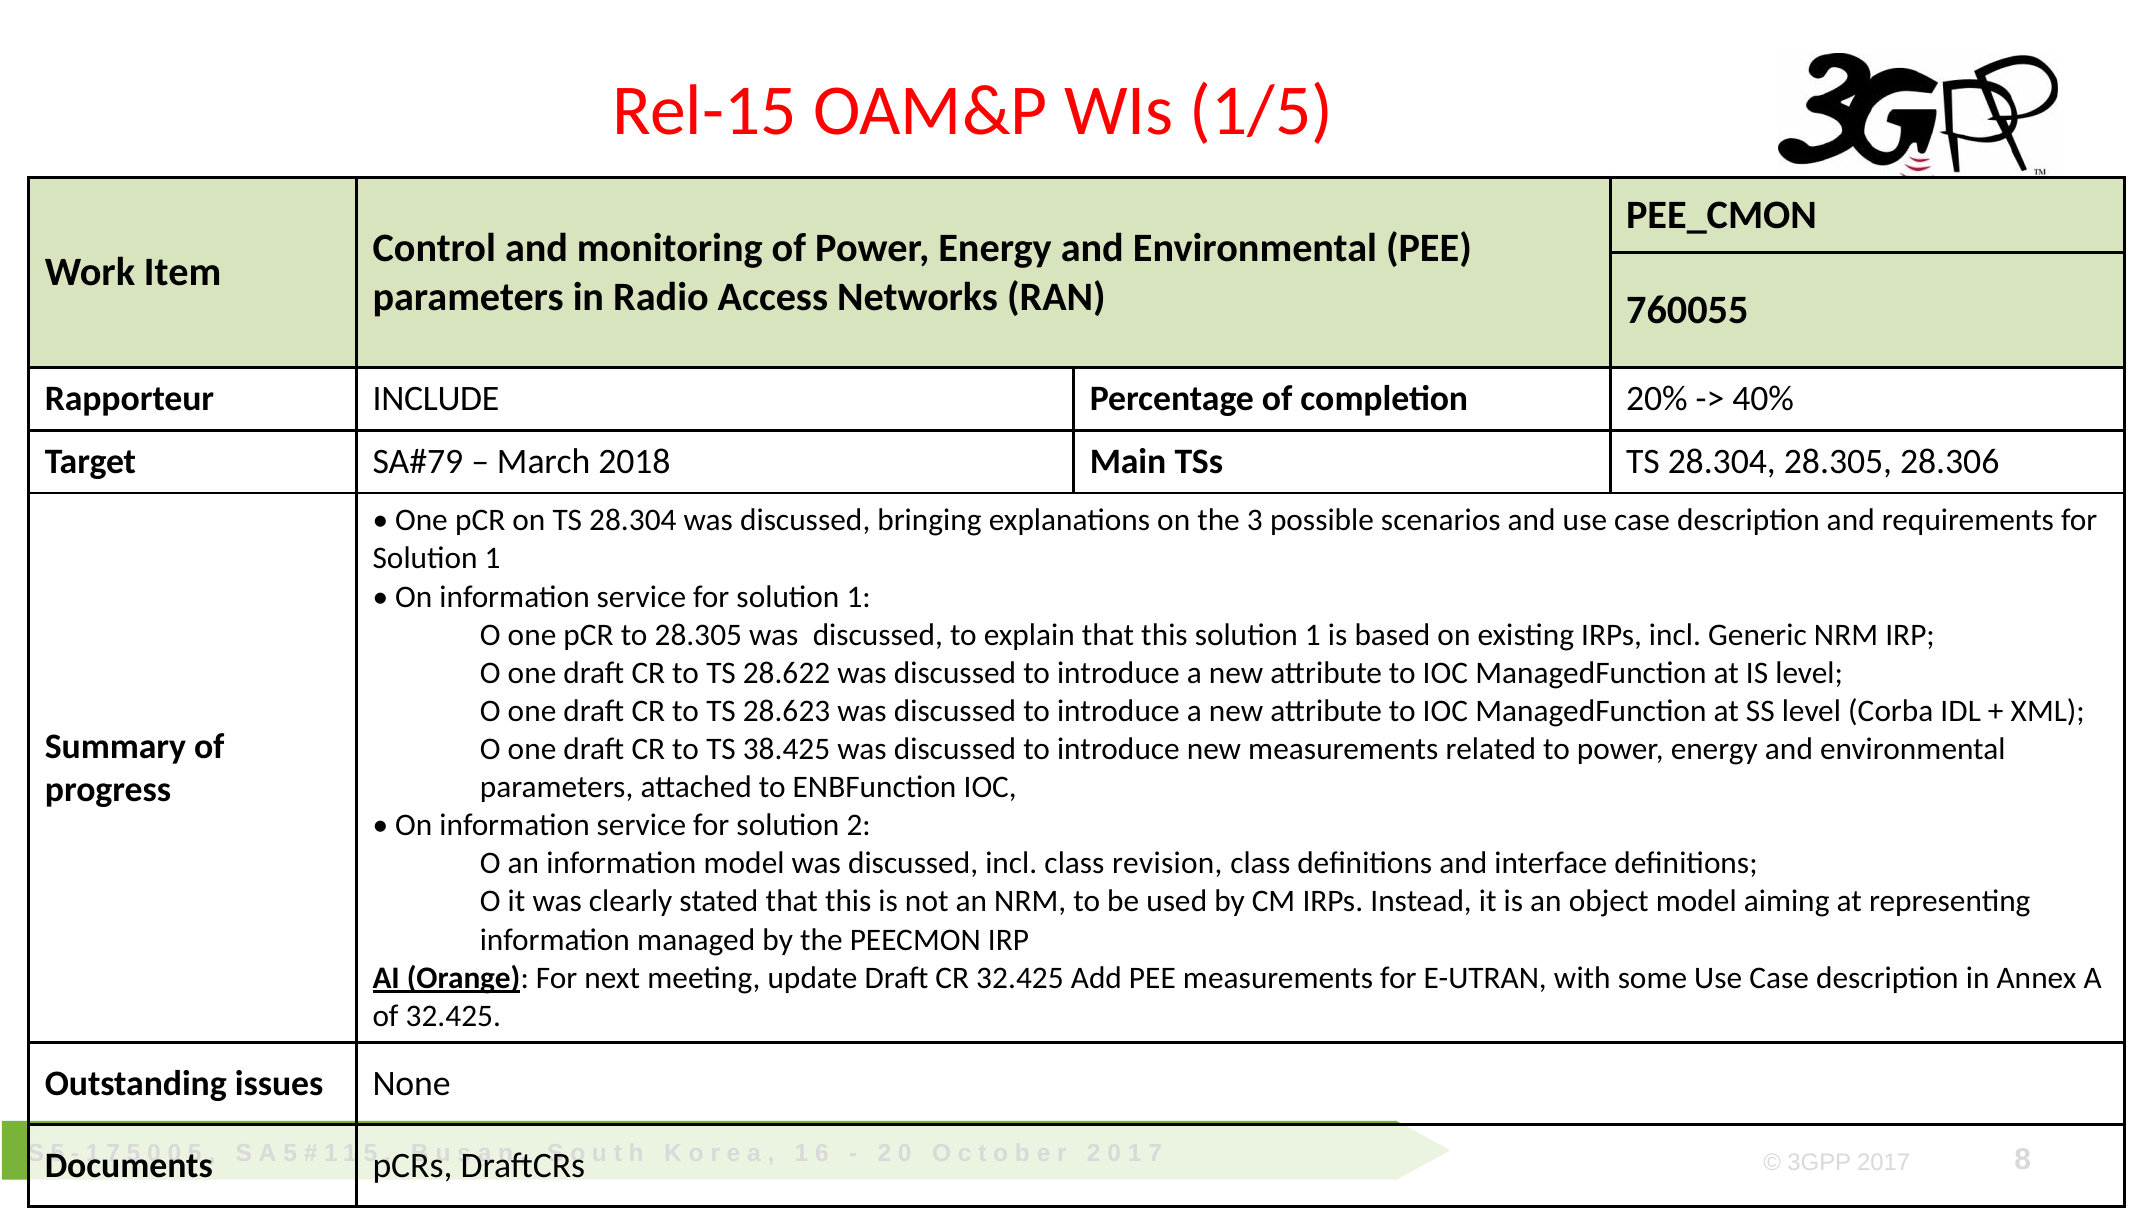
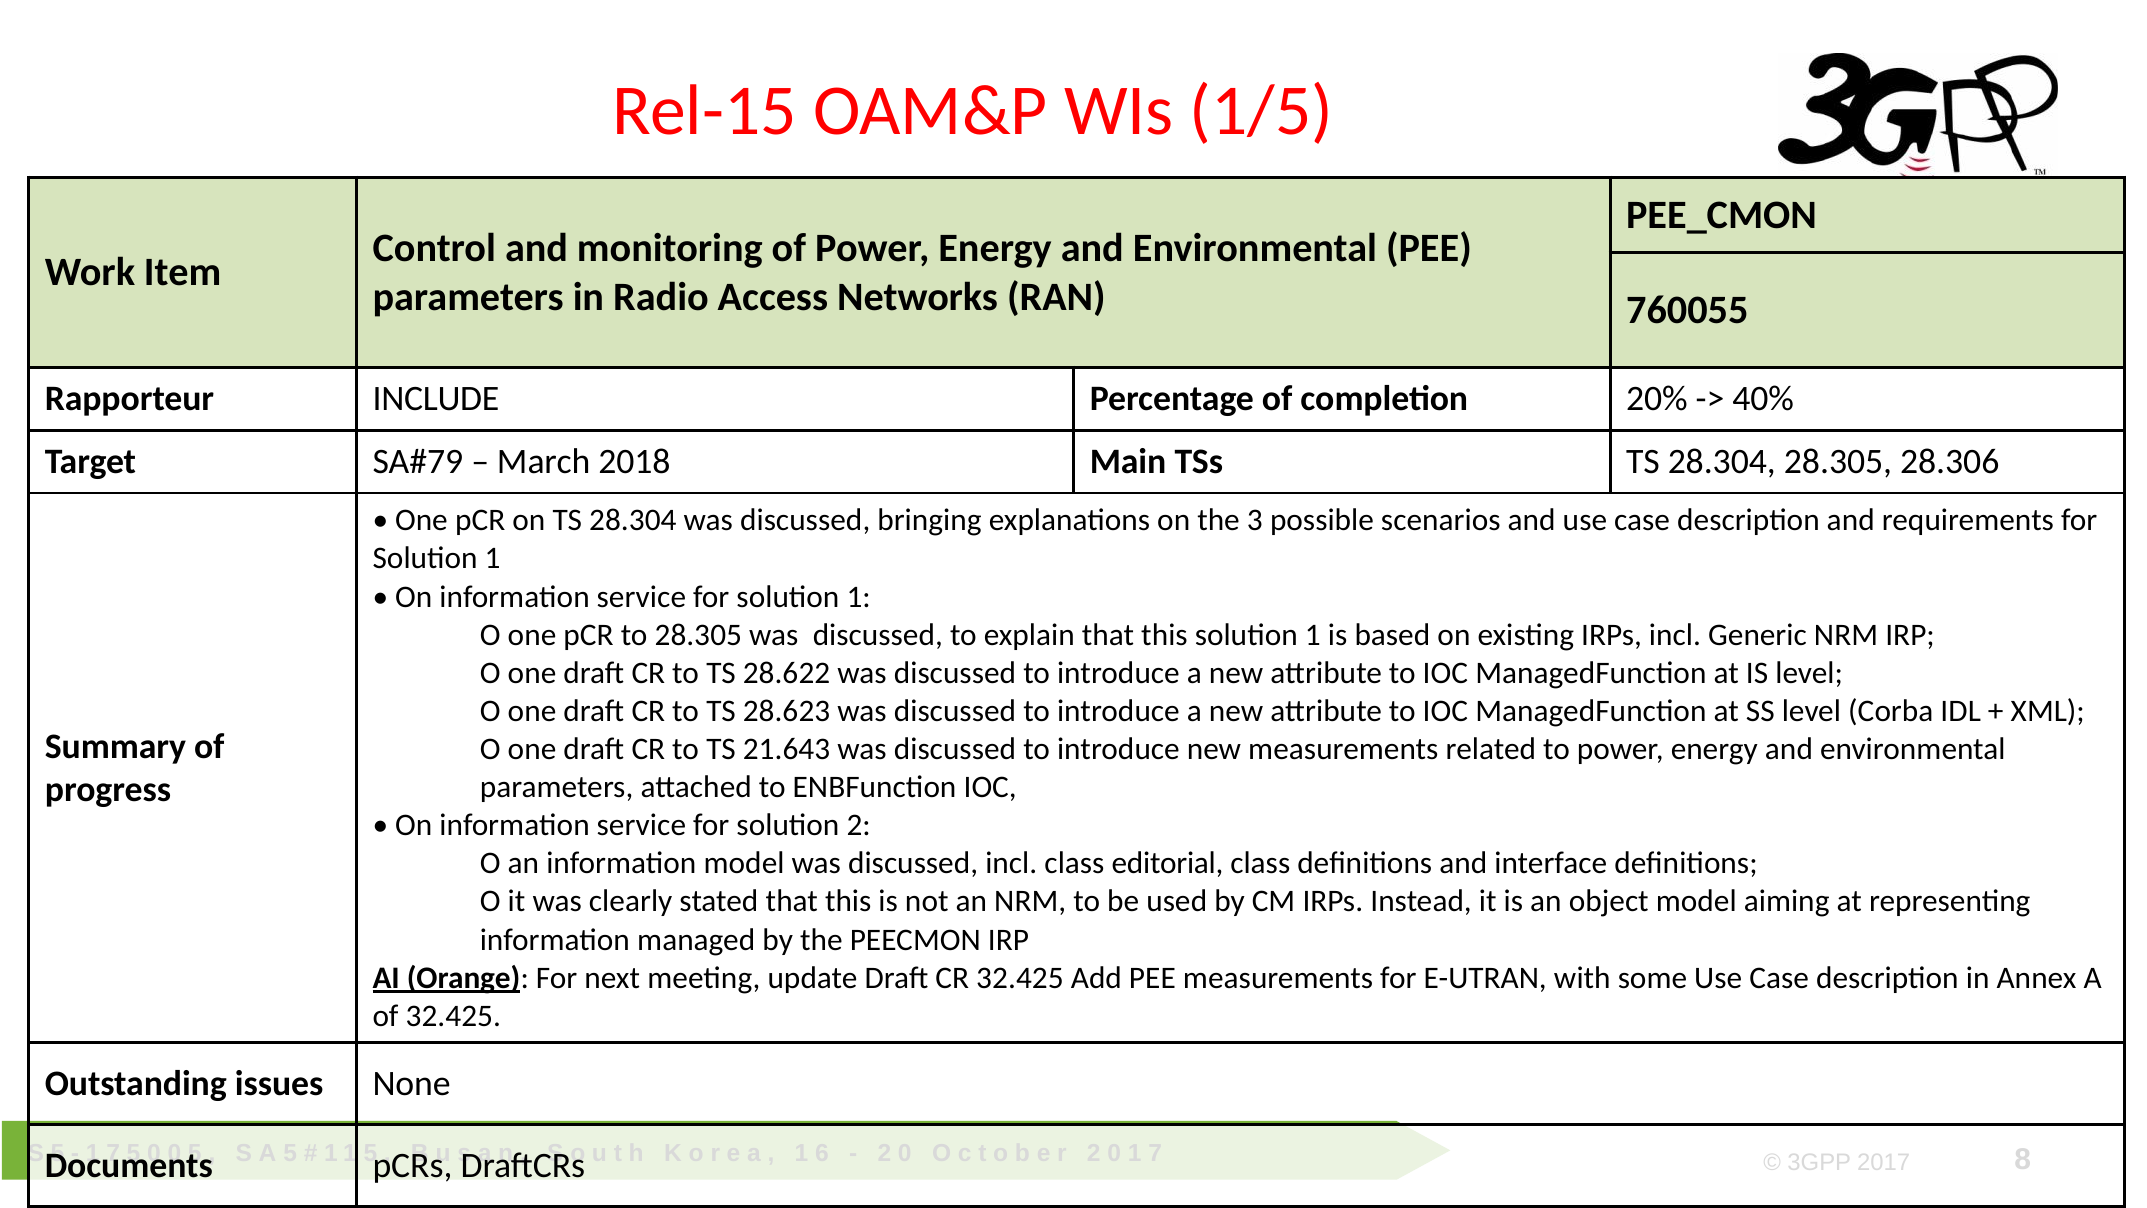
38.425: 38.425 -> 21.643 (787, 749)
revision: revision -> editorial (1168, 863)
